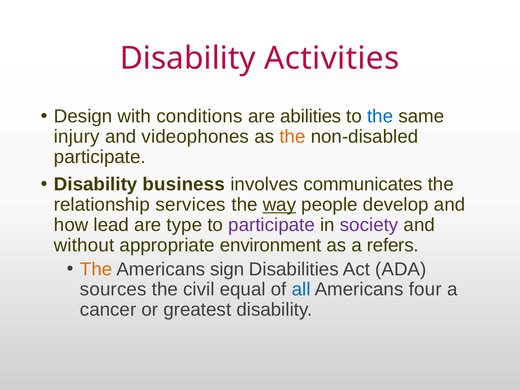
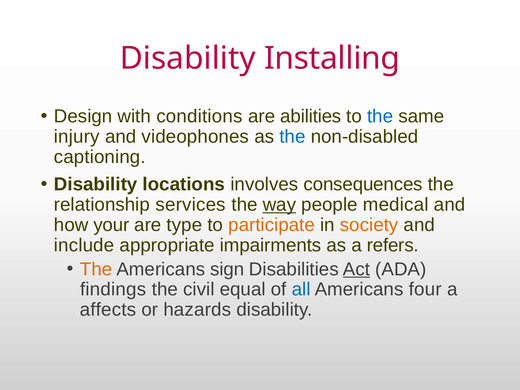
Activities: Activities -> Installing (332, 58)
the colour: orange -> blue (292, 137)
participate: participate -> captioning (100, 157)
business: business -> locations (184, 184)
communicates: communicates -> consequences (363, 184)
develop: develop -> medical (396, 205)
lead: lead -> your (111, 225)
participate colour: purple -> orange (272, 225)
society colour: purple -> orange (369, 225)
without: without -> include (84, 245)
environment: environment -> impairments (271, 245)
Act underline: none -> present (357, 269)
sources: sources -> findings (113, 289)
cancer: cancer -> affects (108, 310)
greatest: greatest -> hazards (197, 310)
